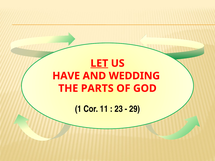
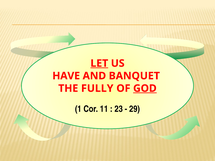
WEDDING: WEDDING -> BANQUET (134, 76)
PARTS: PARTS -> FULLY (97, 89)
GOD underline: none -> present (145, 89)
